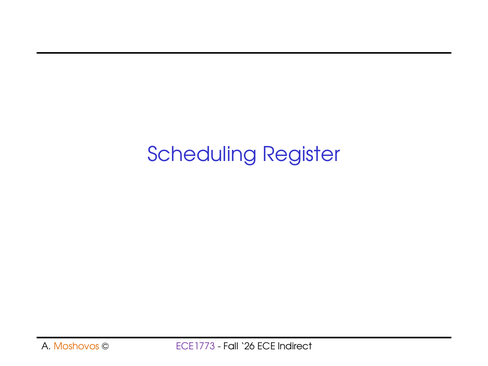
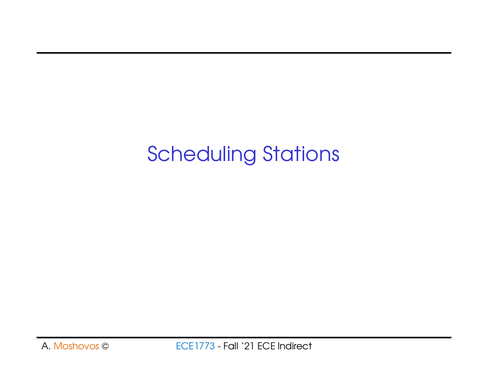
Register: Register -> Stations (301, 154)
ECE1773 colour: purple -> blue (196, 346)
26: 26 -> 21 (248, 346)
